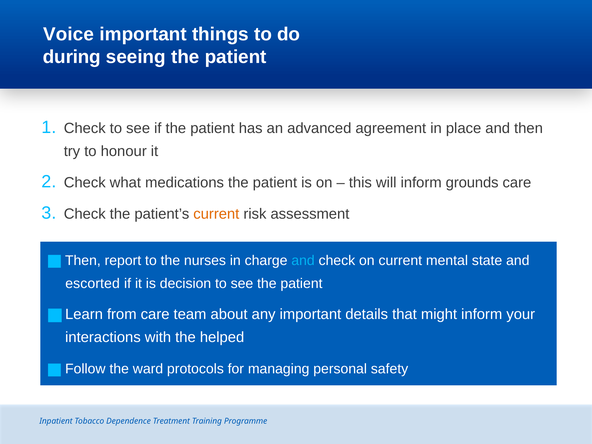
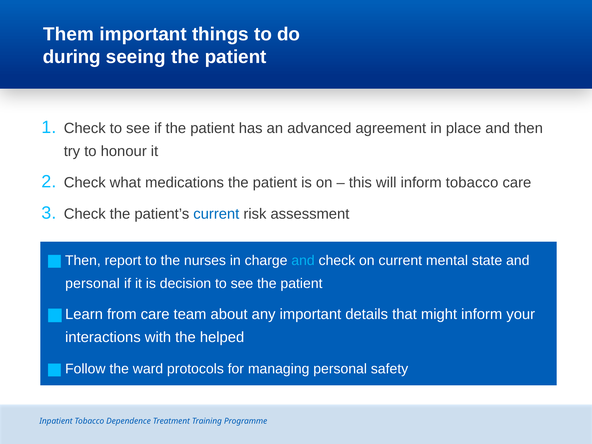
Voice: Voice -> Them (69, 34)
inform grounds: grounds -> tobacco (472, 183)
current colour: orange -> blue (216, 214)
escorted: escorted -> personal (93, 283)
